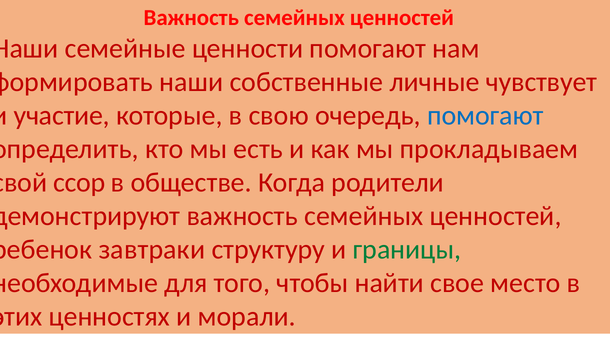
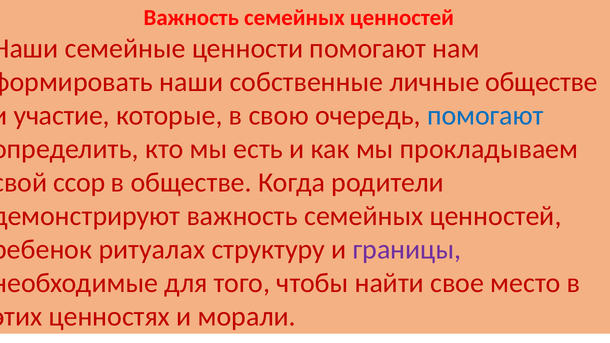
личные чувствует: чувствует -> обществе (542, 82)
завтраки: завтраки -> ритуалах (152, 250)
границы colour: green -> purple (407, 250)
